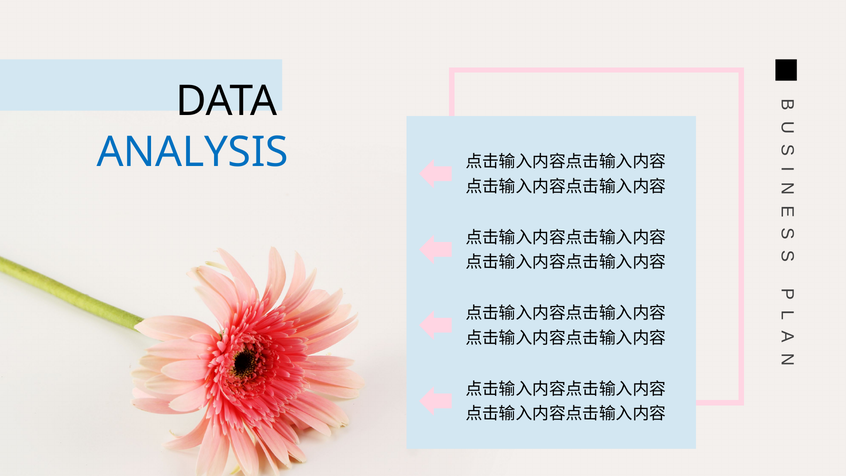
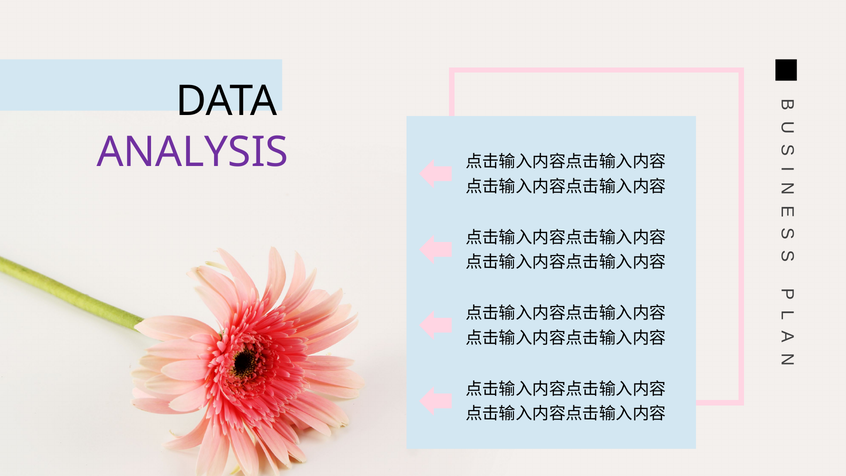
ANALYSIS colour: blue -> purple (192, 152)
